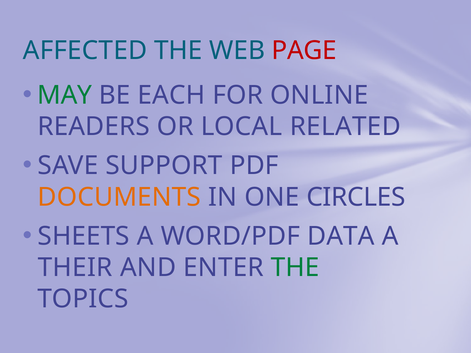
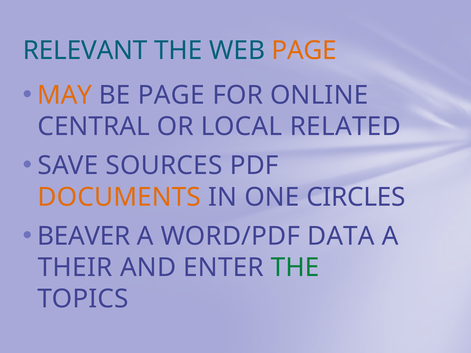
AFFECTED: AFFECTED -> RELEVANT (85, 50)
PAGE colour: red -> orange (304, 50)
MAY colour: green -> orange (65, 95)
BE EACH: EACH -> PAGE (171, 95)
READERS: READERS -> CENTRAL (94, 127)
SUPPORT: SUPPORT -> SOURCES (164, 166)
SHEETS: SHEETS -> BEAVER (84, 236)
